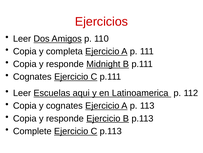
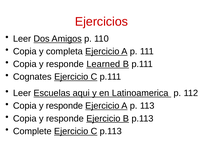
Midnight: Midnight -> Learned (103, 64)
cognates: cognates -> responde (64, 105)
